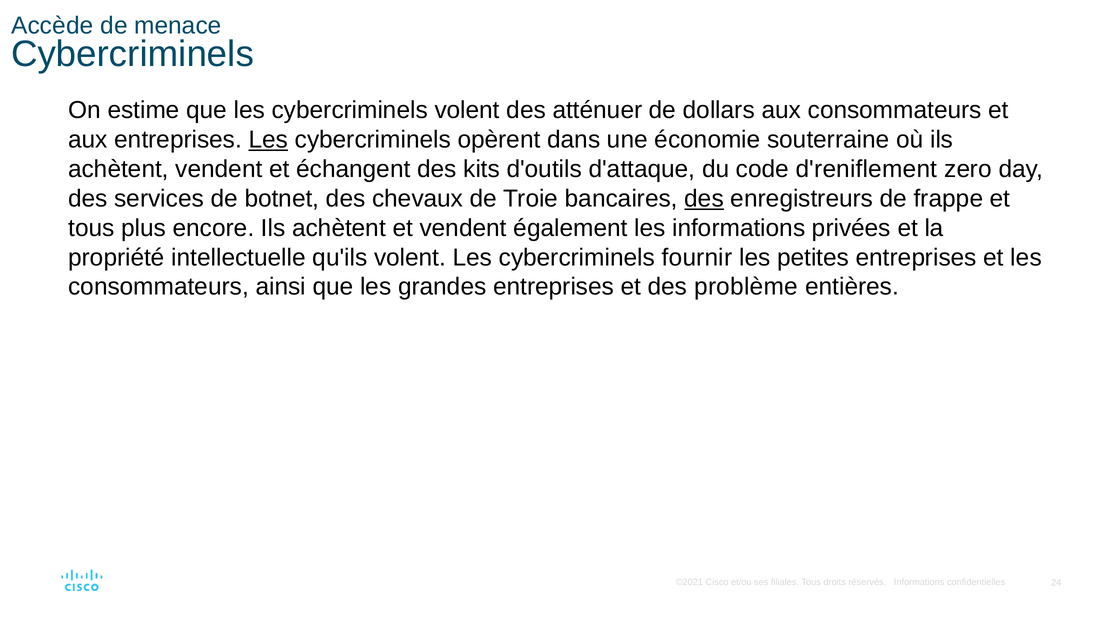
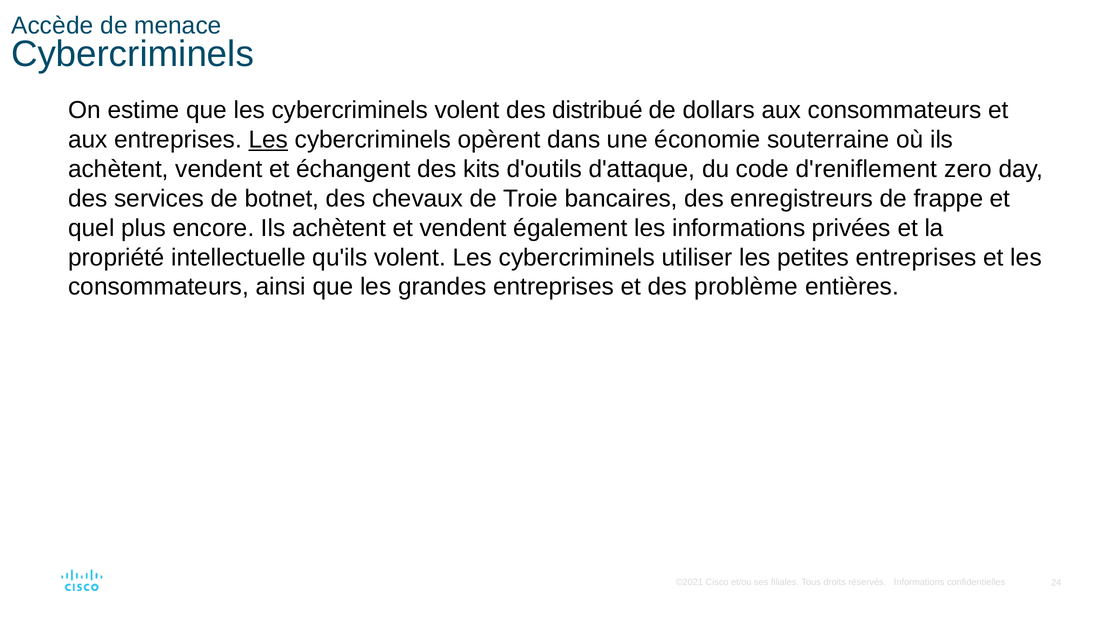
atténuer: atténuer -> distribué (598, 110)
des underline: present -> none (704, 198)
tous: tous -> quel (91, 228)
fournir: fournir -> utiliser (697, 257)
